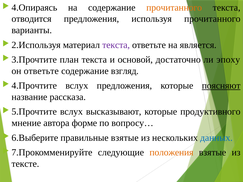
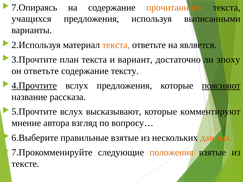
4.Опираясь: 4.Опираясь -> 7.Опираясь (34, 8)
отводится: отводится -> учащихся (31, 19)
используя прочитанного: прочитанного -> выписанными (212, 19)
текста colour: purple -> orange (116, 45)
основой: основой -> вариант (135, 60)
взгляд: взгляд -> тексту (125, 71)
4.Прочтите underline: none -> present (34, 86)
продуктивного: продуктивного -> комментируют (210, 112)
форме: форме -> взгляд (84, 123)
данных colour: blue -> orange (216, 138)
